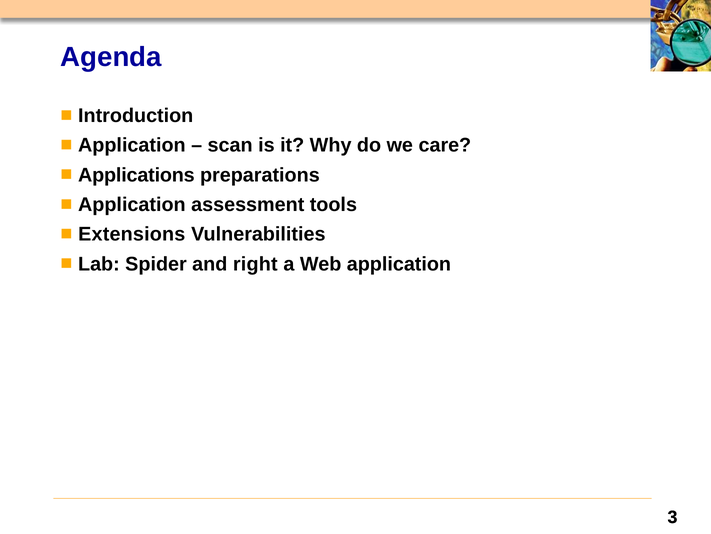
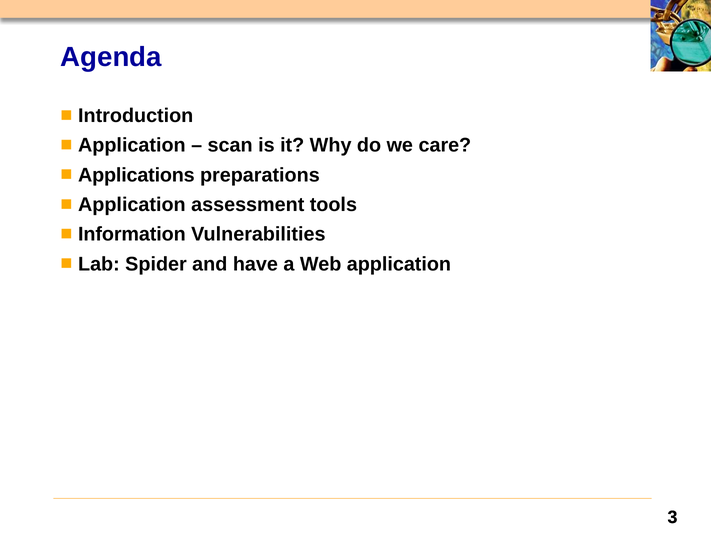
Extensions: Extensions -> Information (132, 234)
right: right -> have (255, 264)
